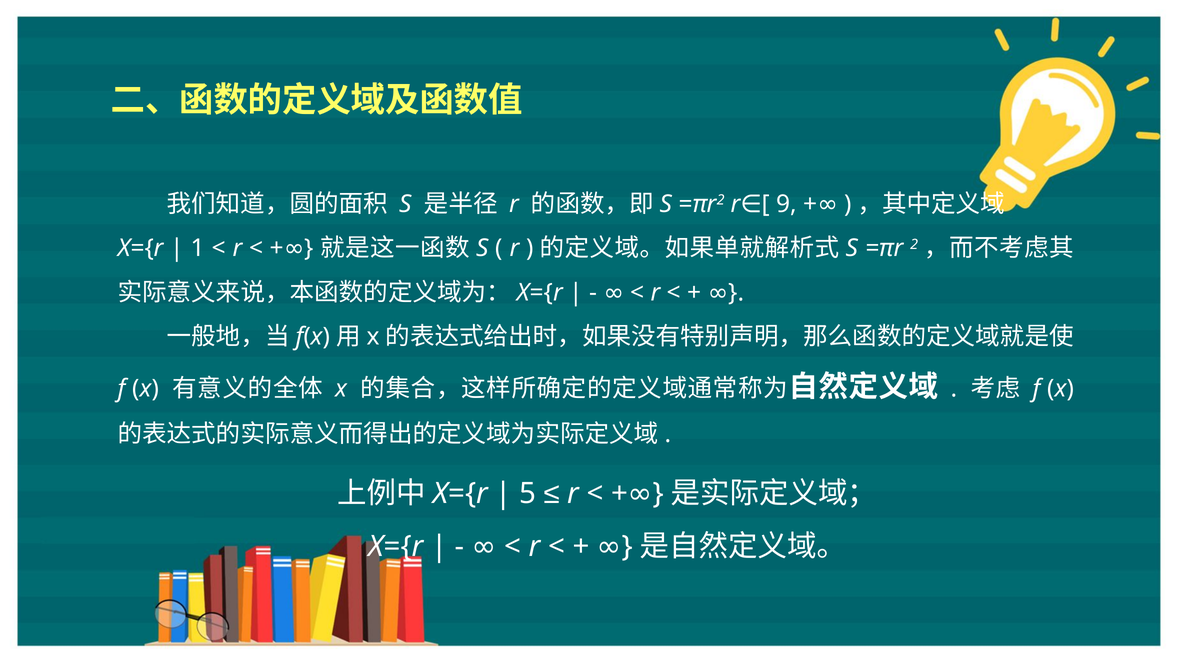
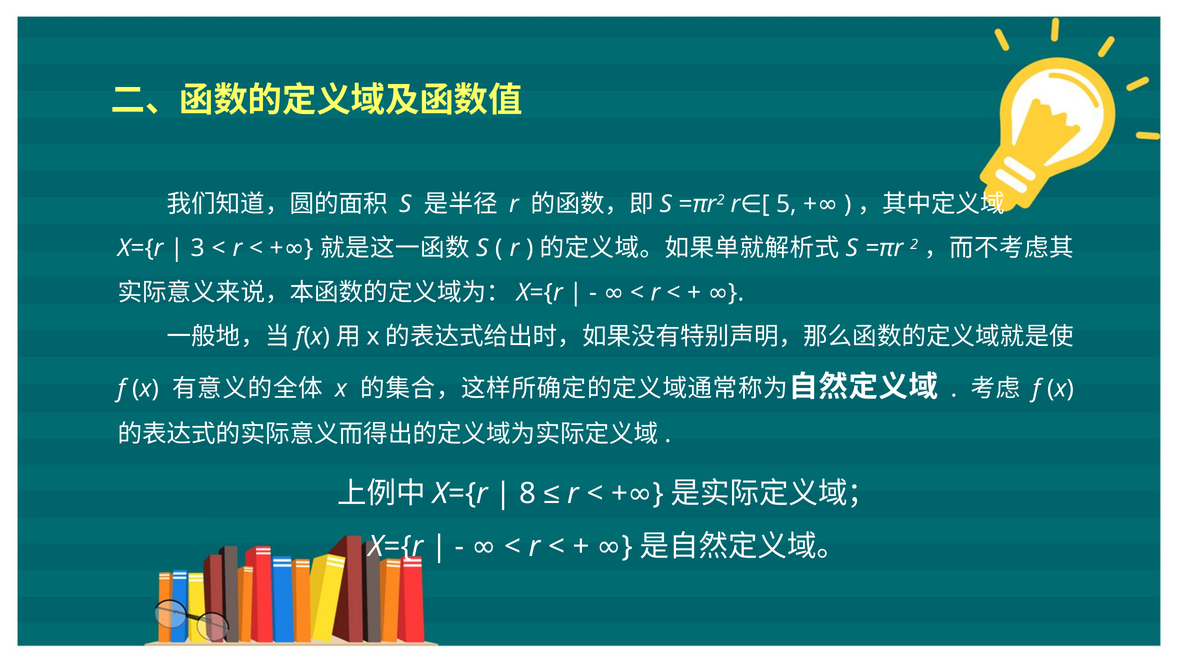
9: 9 -> 5 (787, 204)
1: 1 -> 3 (198, 248)
5: 5 -> 8 (528, 493)
